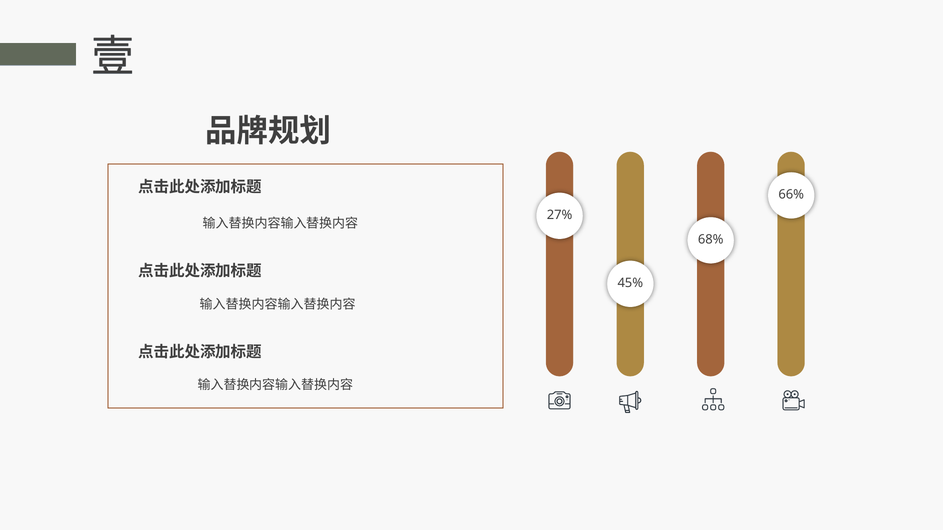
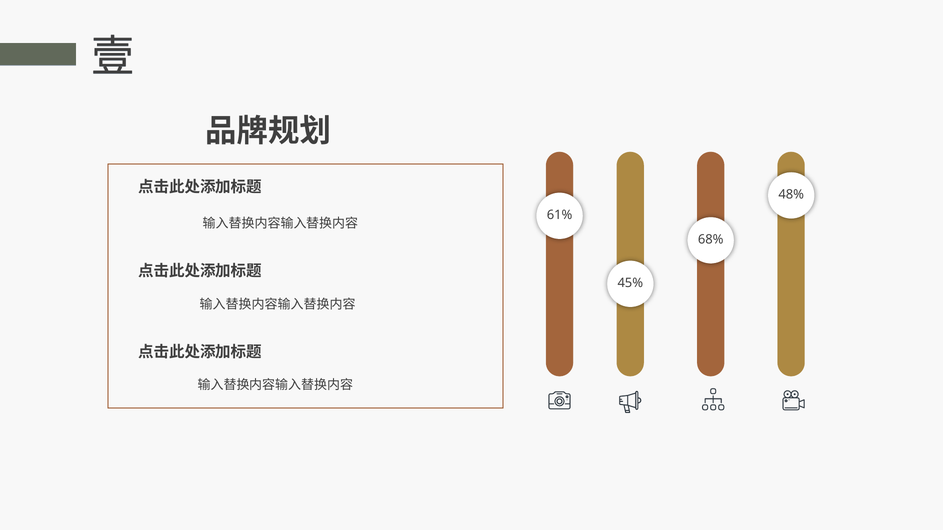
66%: 66% -> 48% (791, 195)
27%: 27% -> 61% (560, 215)
